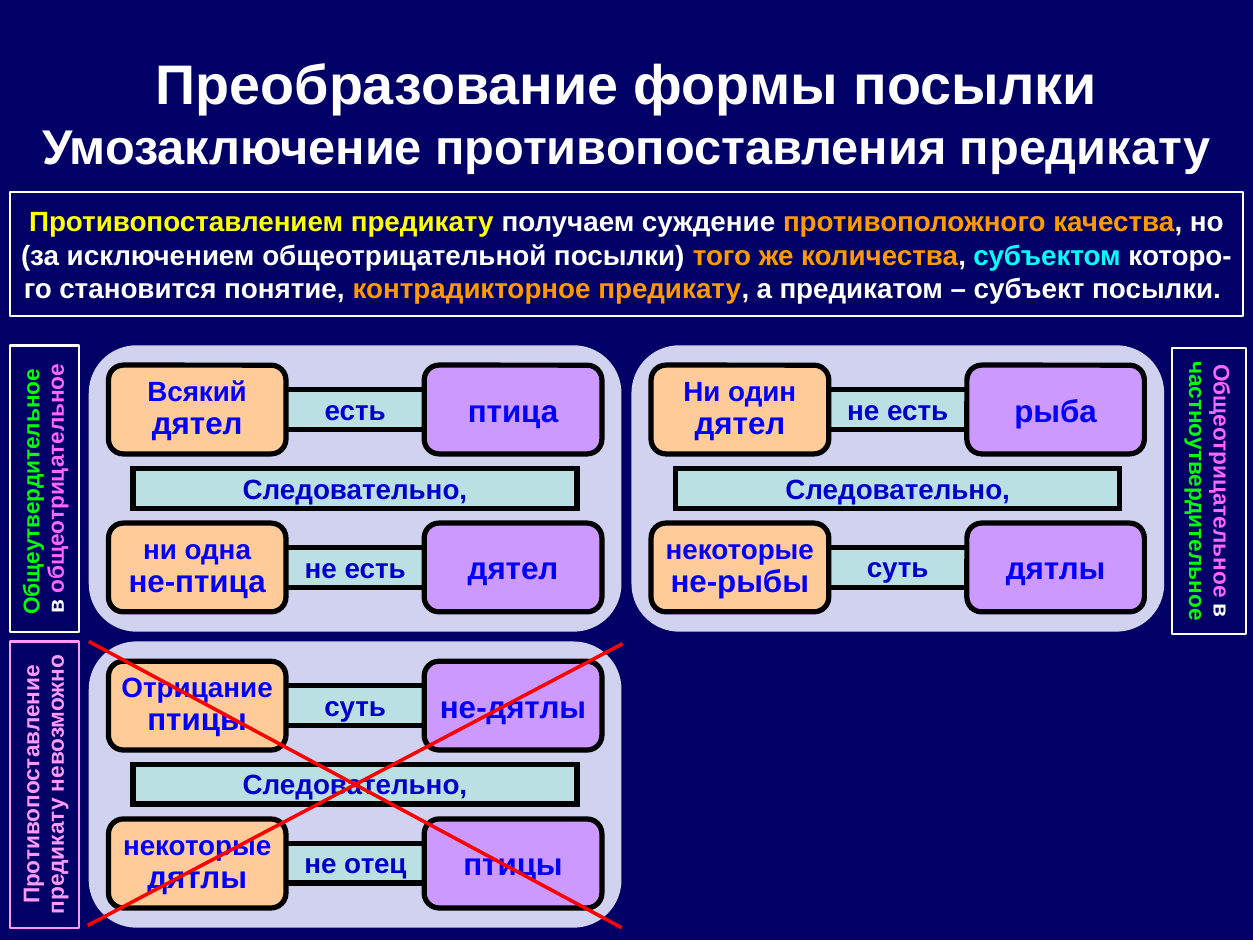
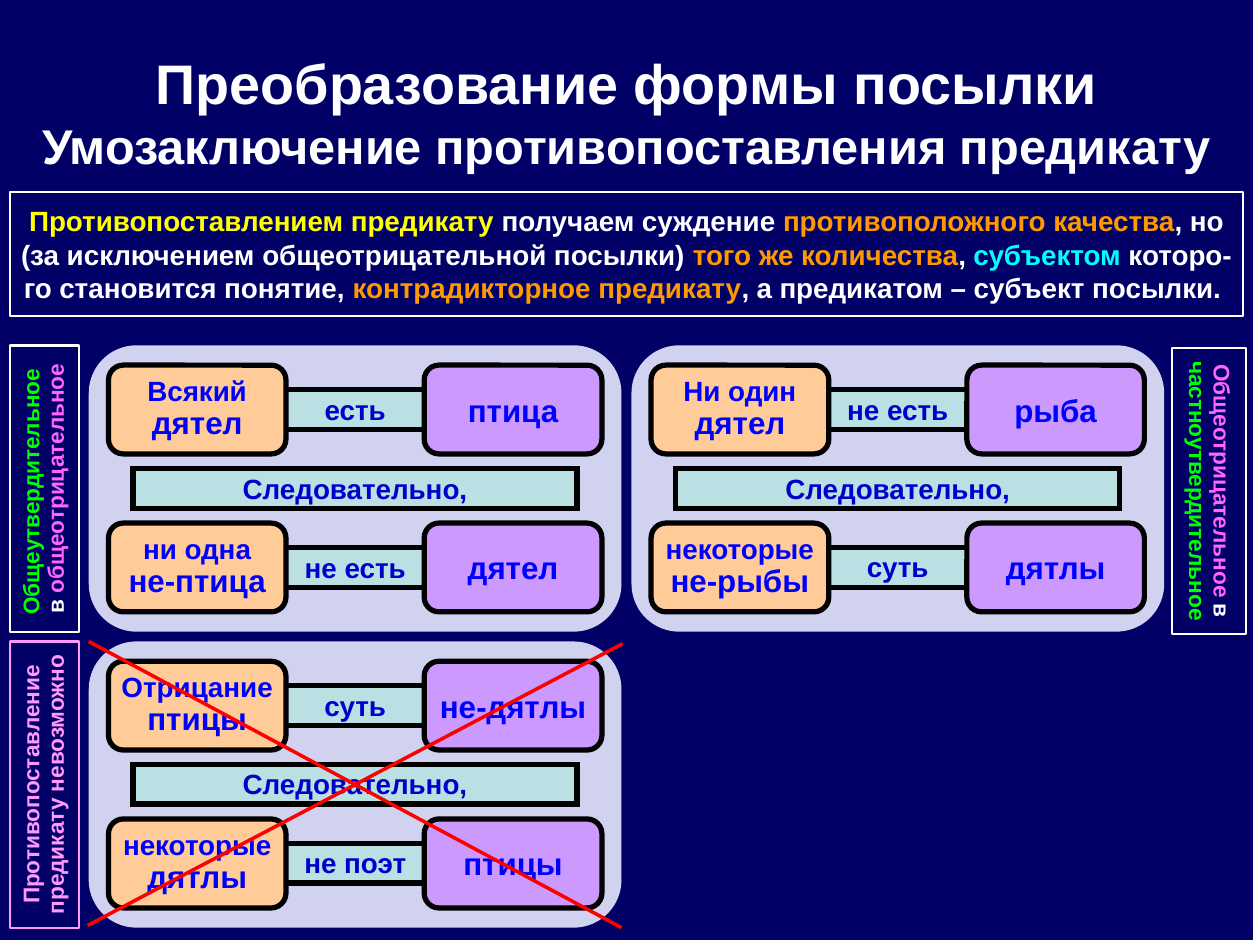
отец: отец -> поэт (375, 865)
